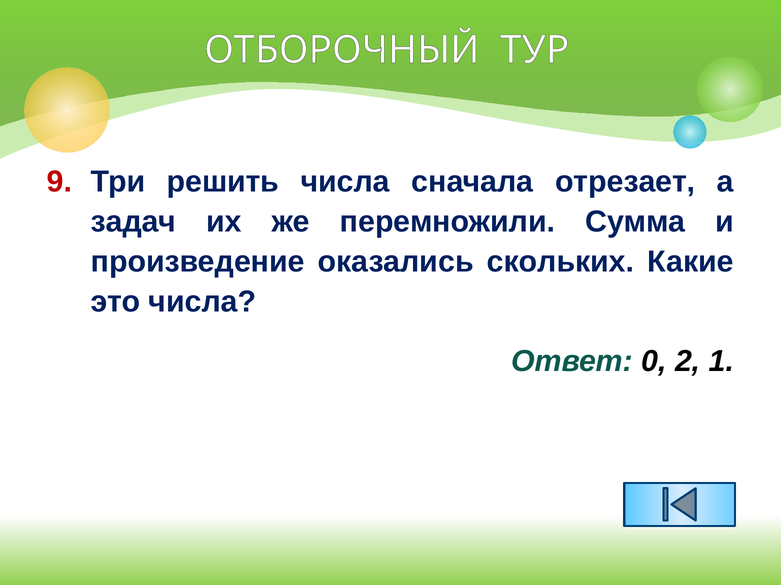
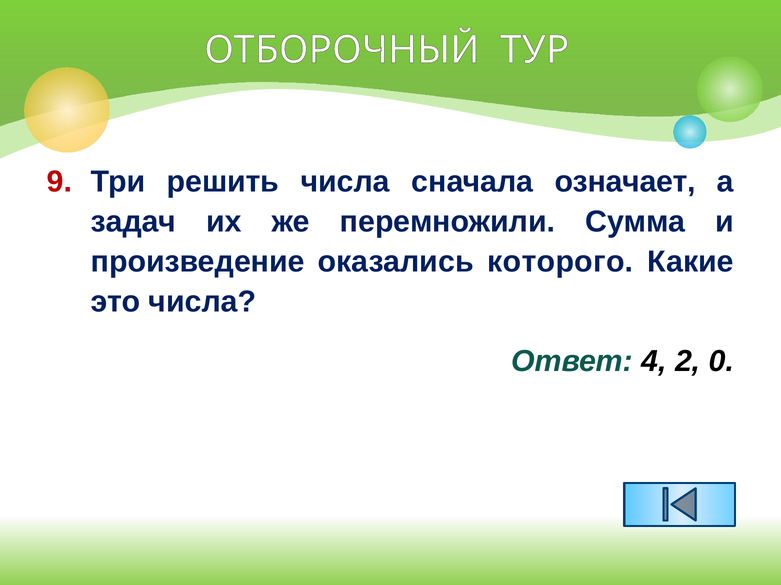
отрезает: отрезает -> означает (625, 182)
скольких: скольких -> которого (560, 262)
0: 0 -> 4 (654, 362)
1: 1 -> 0 (721, 362)
